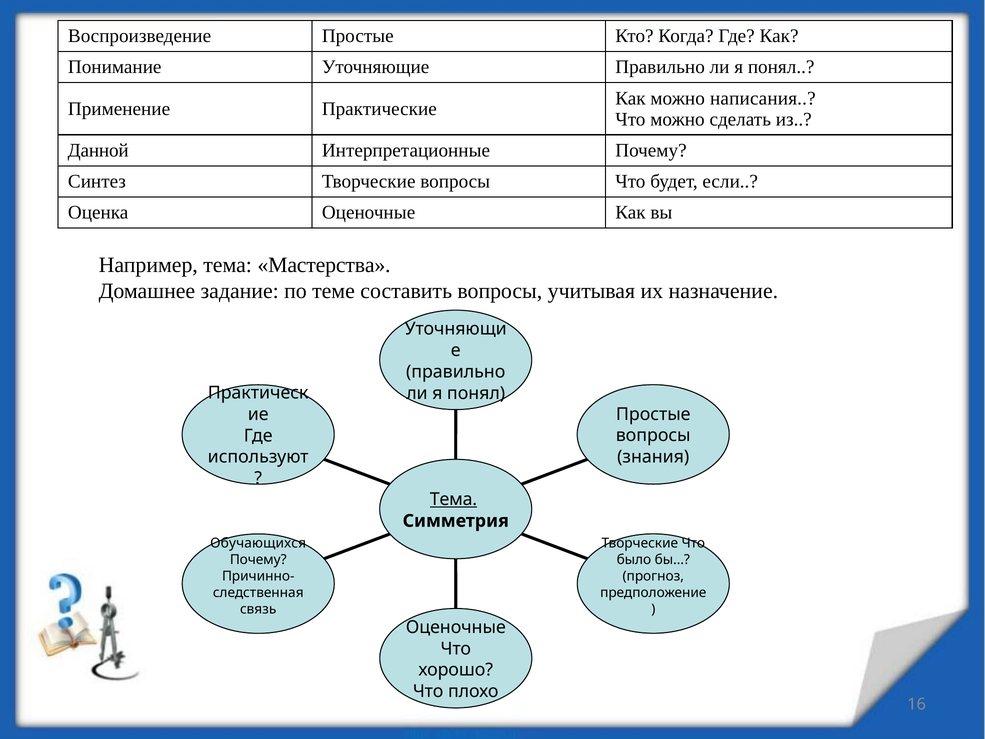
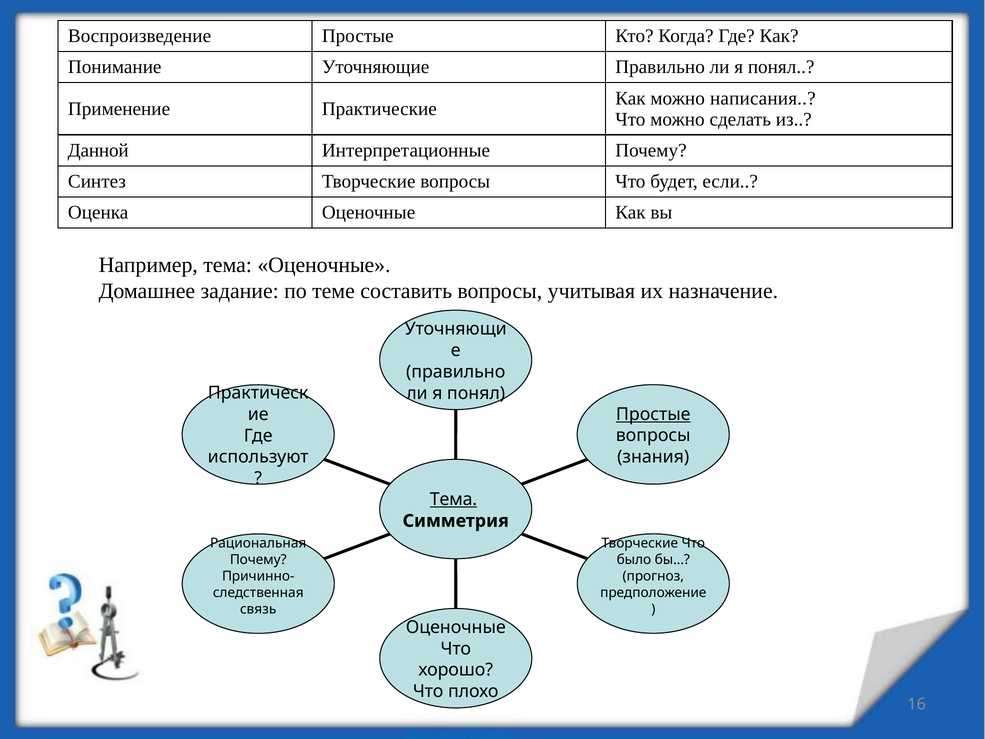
тема Мастерства: Мастерства -> Оценочные (324, 265)
Простые underline: none -> present (653, 414)
Обучающихся: Обучающихся -> Рациональная (258, 543)
